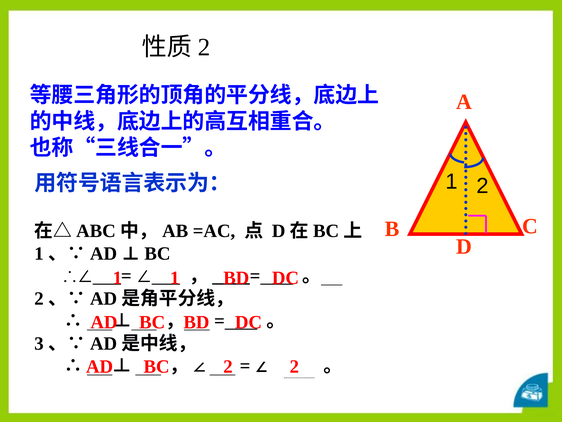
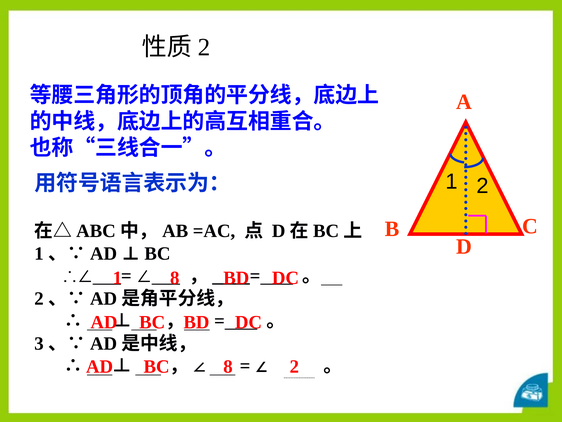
1: 1 -> 8 (175, 278)
BC 2: 2 -> 8 (228, 366)
